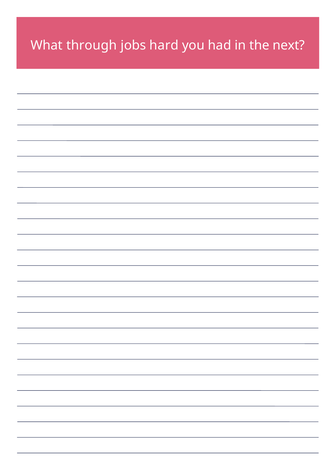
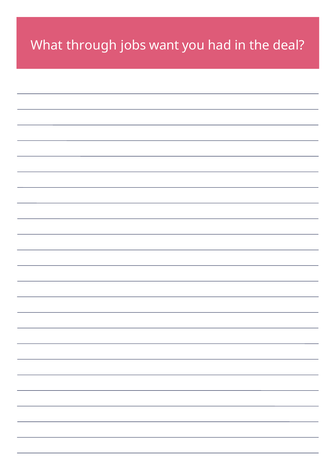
hard: hard -> want (164, 45)
next: next -> deal (289, 45)
